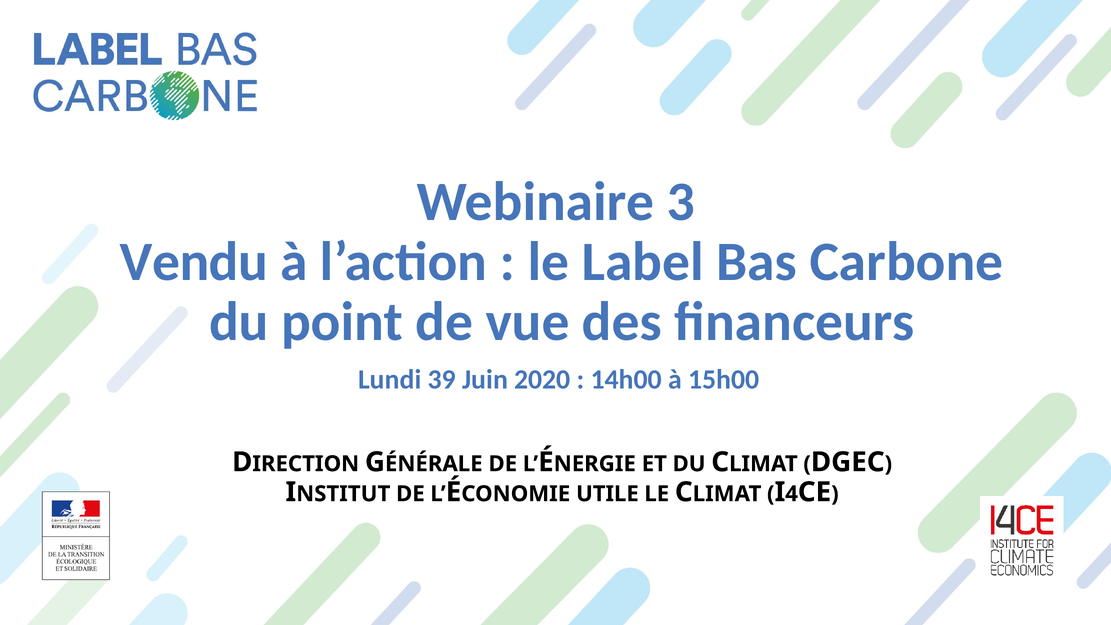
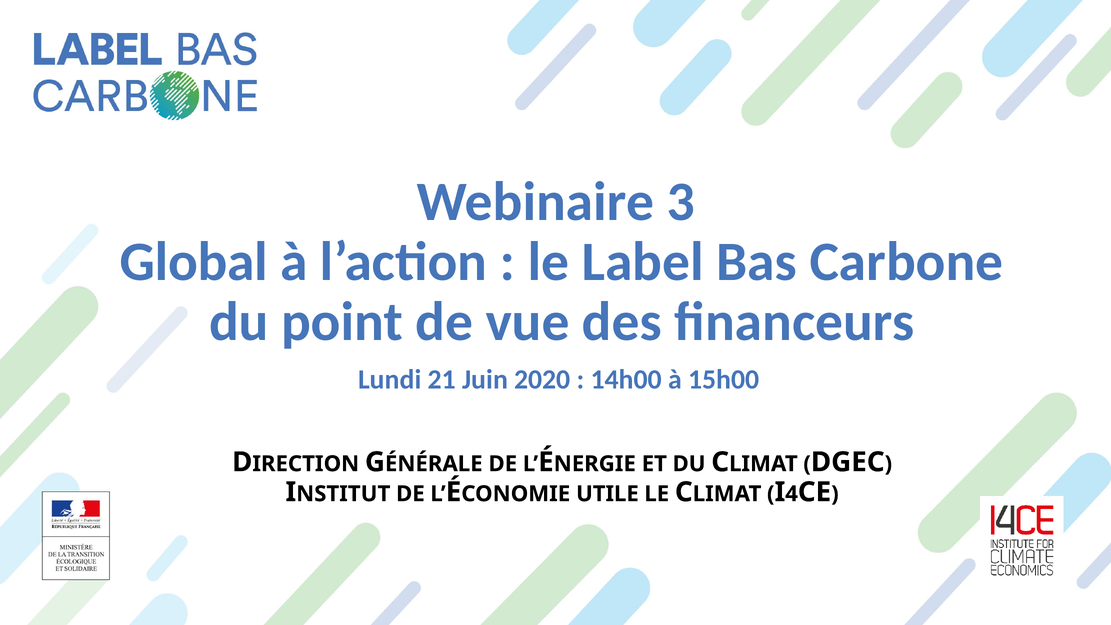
Vendu: Vendu -> Global (194, 262)
39: 39 -> 21 (442, 380)
